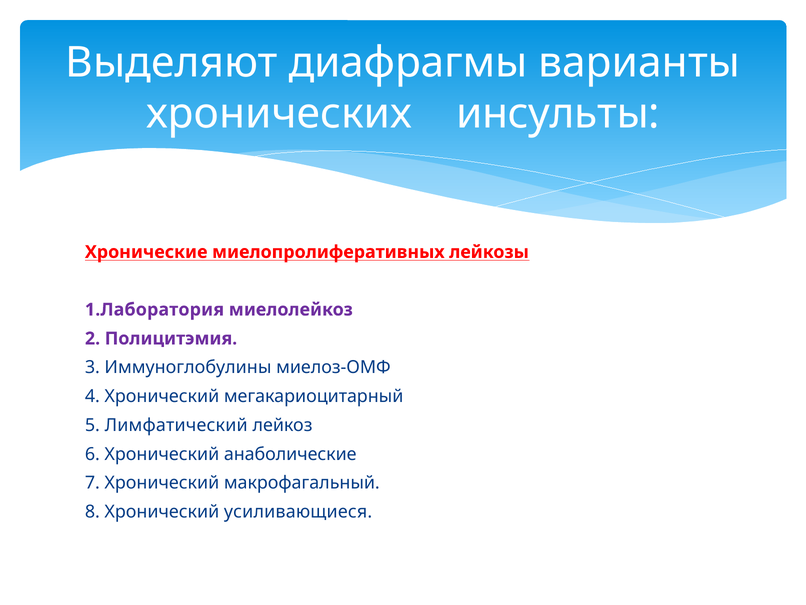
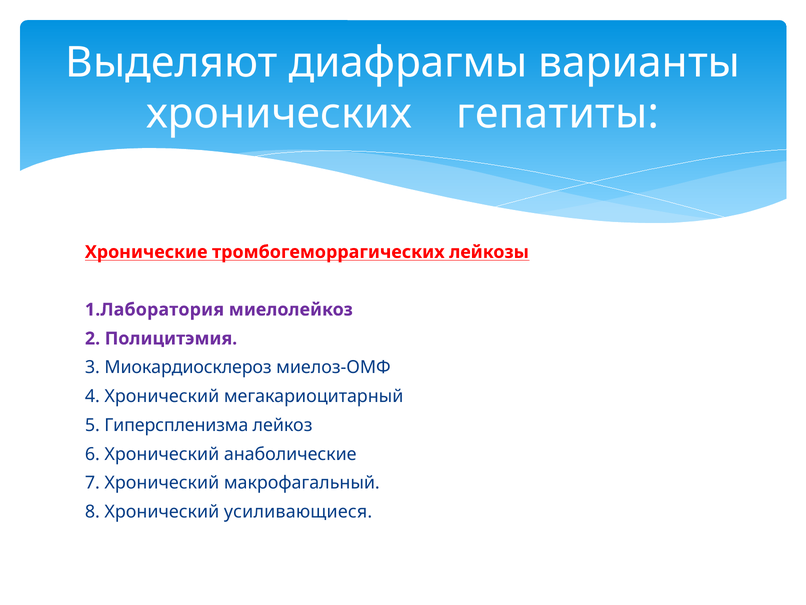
инсульты: инсульты -> гепатиты (558, 114)
миелопролиферативных: миелопролиферативных -> тромбогеморрагических (328, 252)
Иммуноглобулины: Иммуноглобулины -> Миокардиосклероз (188, 367)
Лимфатический: Лимфатический -> Гиперспленизма (176, 425)
